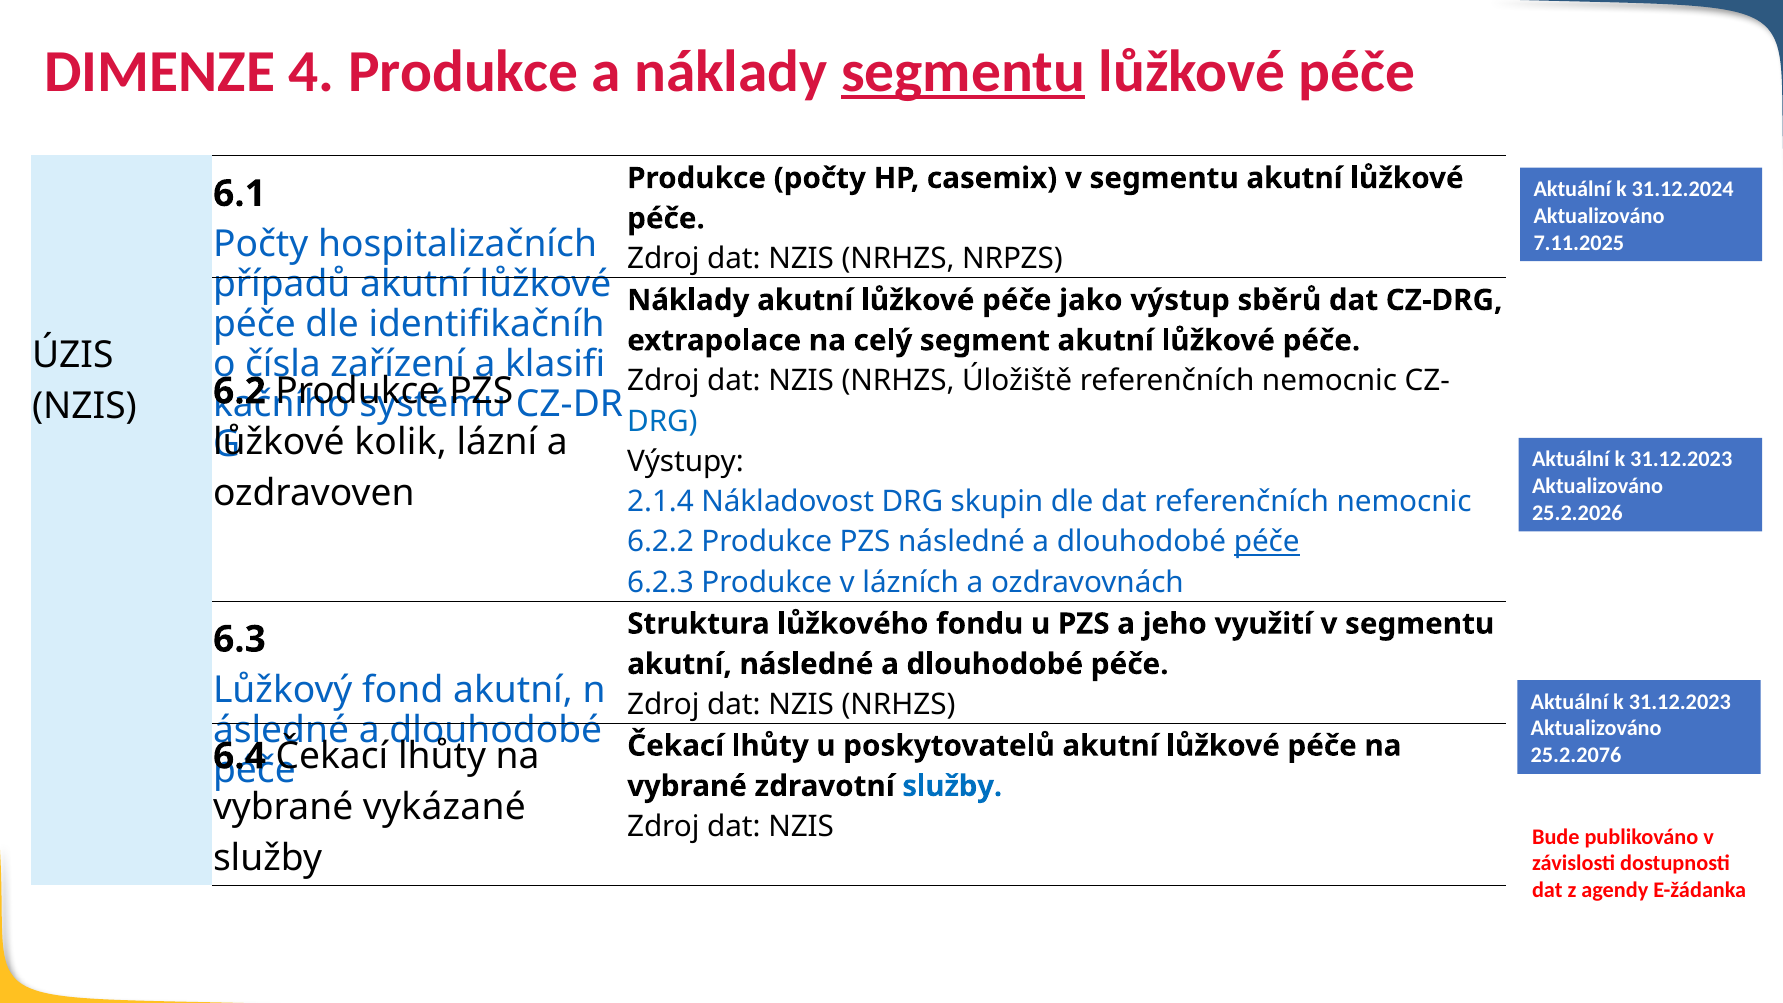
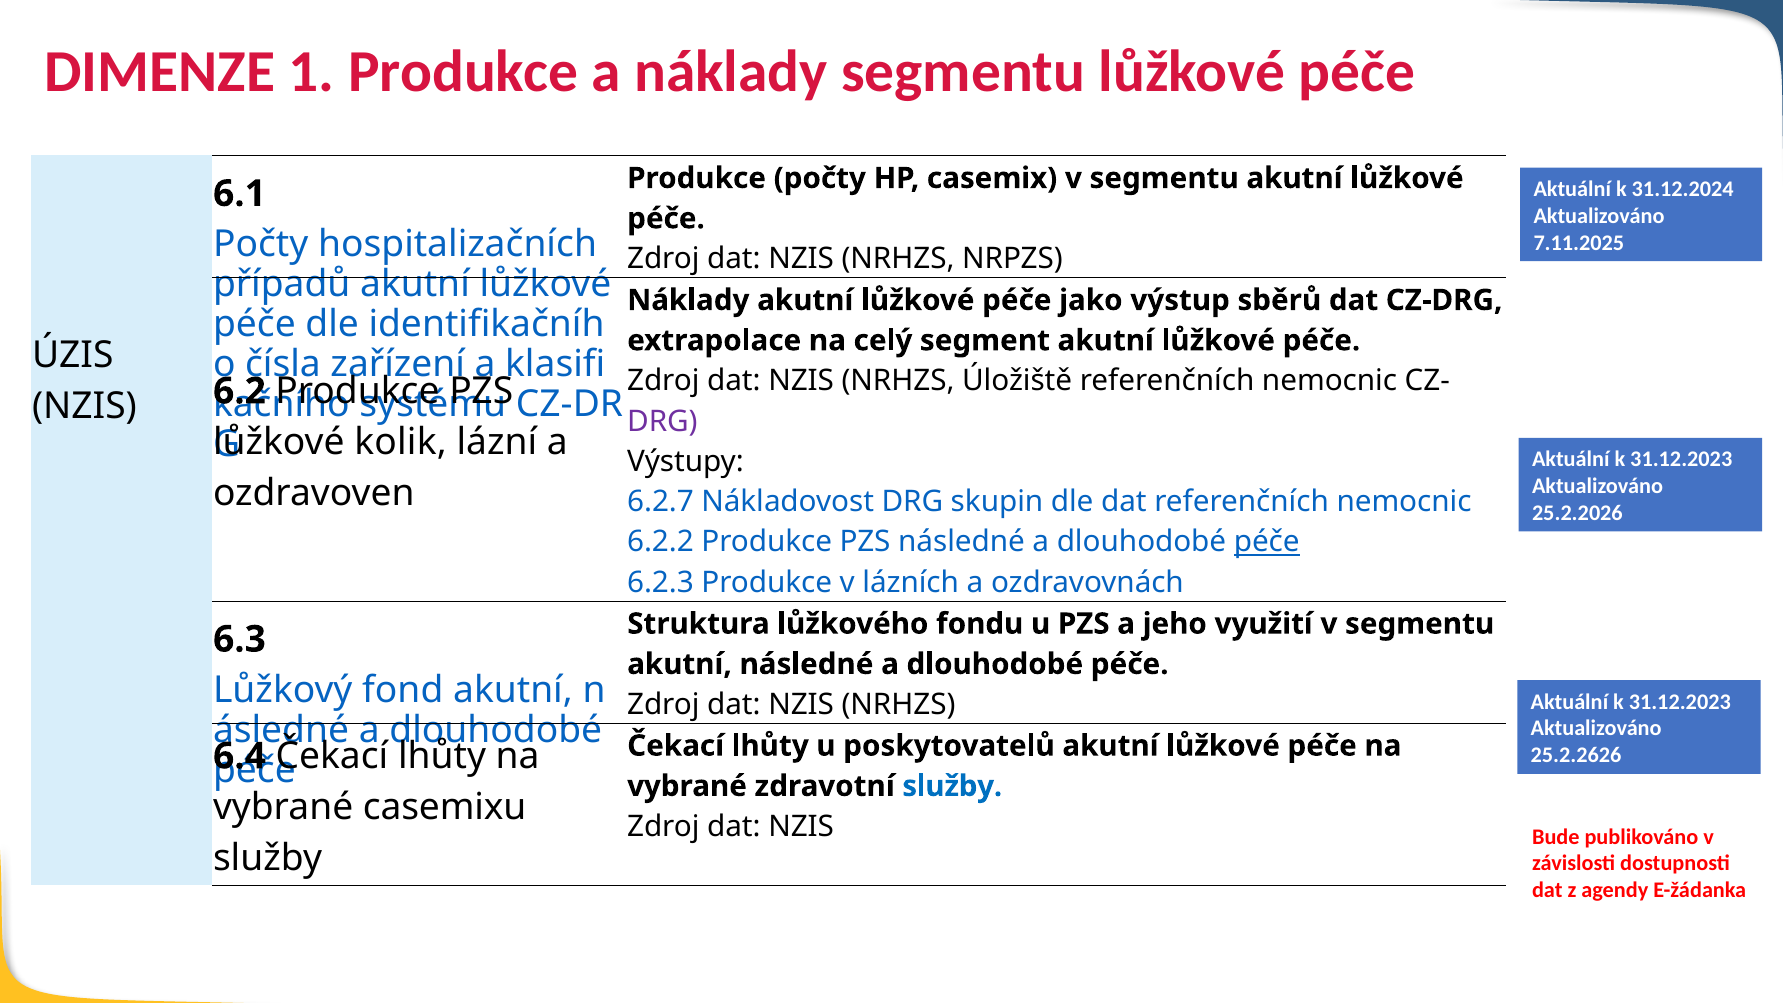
4: 4 -> 1 (312, 72)
segmentu underline: present -> none (963, 72)
DRG colour: blue -> purple (662, 421)
2.1.4: 2.1.4 -> 6.2.7 (660, 502)
25.2.2076: 25.2.2076 -> 25.2.2626 (1576, 755)
vykázané: vykázané -> casemixu (445, 807)
